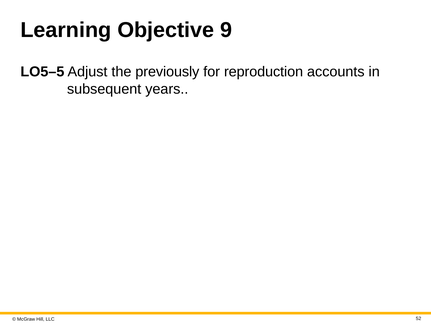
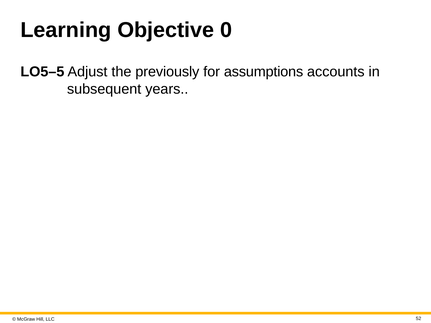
9: 9 -> 0 (226, 30)
reproduction: reproduction -> assumptions (264, 72)
